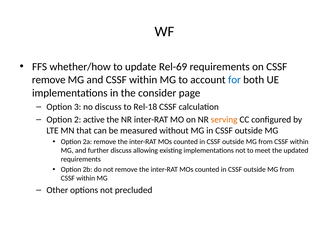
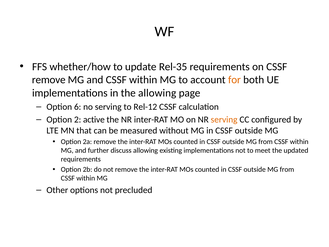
Rel-69: Rel-69 -> Rel-35 (173, 67)
for colour: blue -> orange (234, 80)
the consider: consider -> allowing (157, 93)
3: 3 -> 6 (78, 107)
no discuss: discuss -> serving (108, 107)
Rel-18: Rel-18 -> Rel-12 (145, 107)
